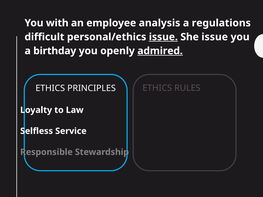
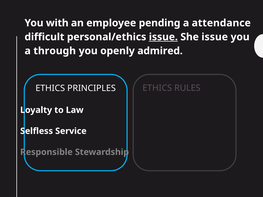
analysis: analysis -> pending (160, 23)
regulations: regulations -> attendance (221, 23)
birthday: birthday -> through (55, 51)
admired underline: present -> none (160, 51)
